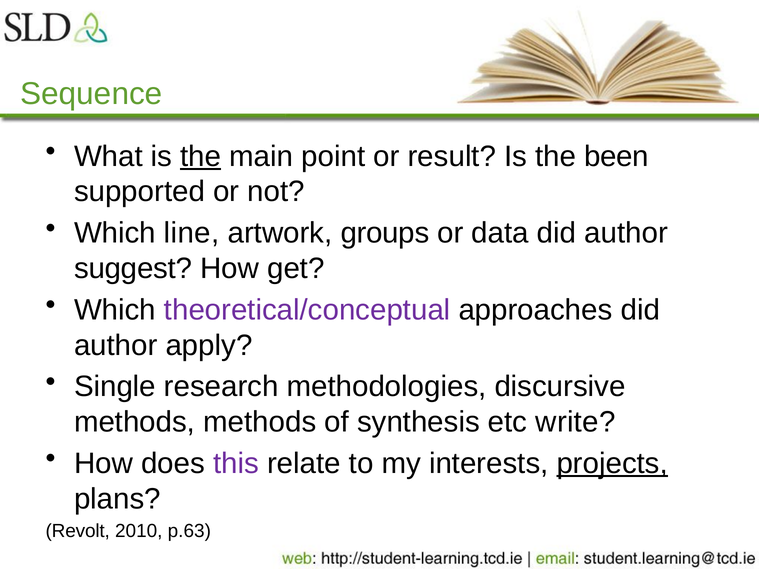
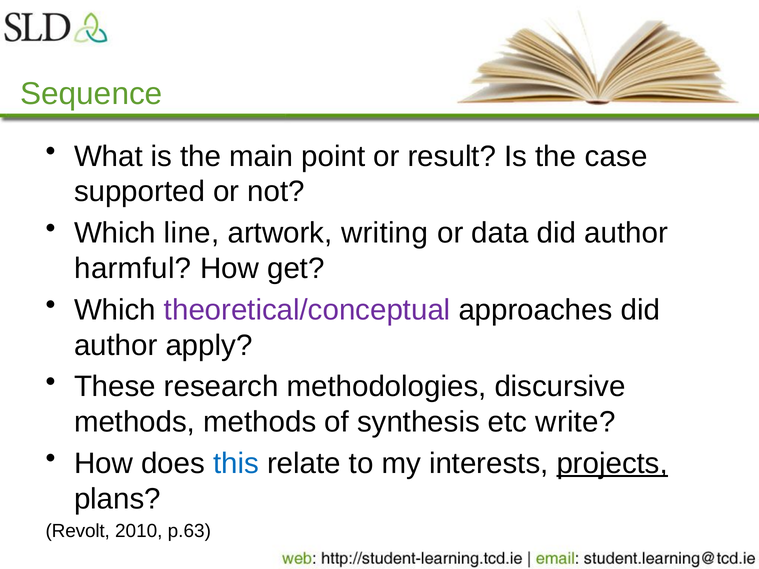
the underline: present -> none (201, 156)
been: been -> case (616, 156)
groups: groups -> writing (385, 233)
suggest: suggest -> harmful (133, 269)
Single: Single -> These (115, 387)
this colour: purple -> blue (236, 464)
